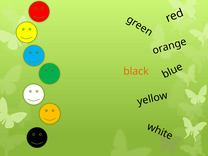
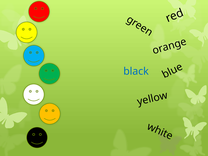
black colour: orange -> blue (136, 71)
